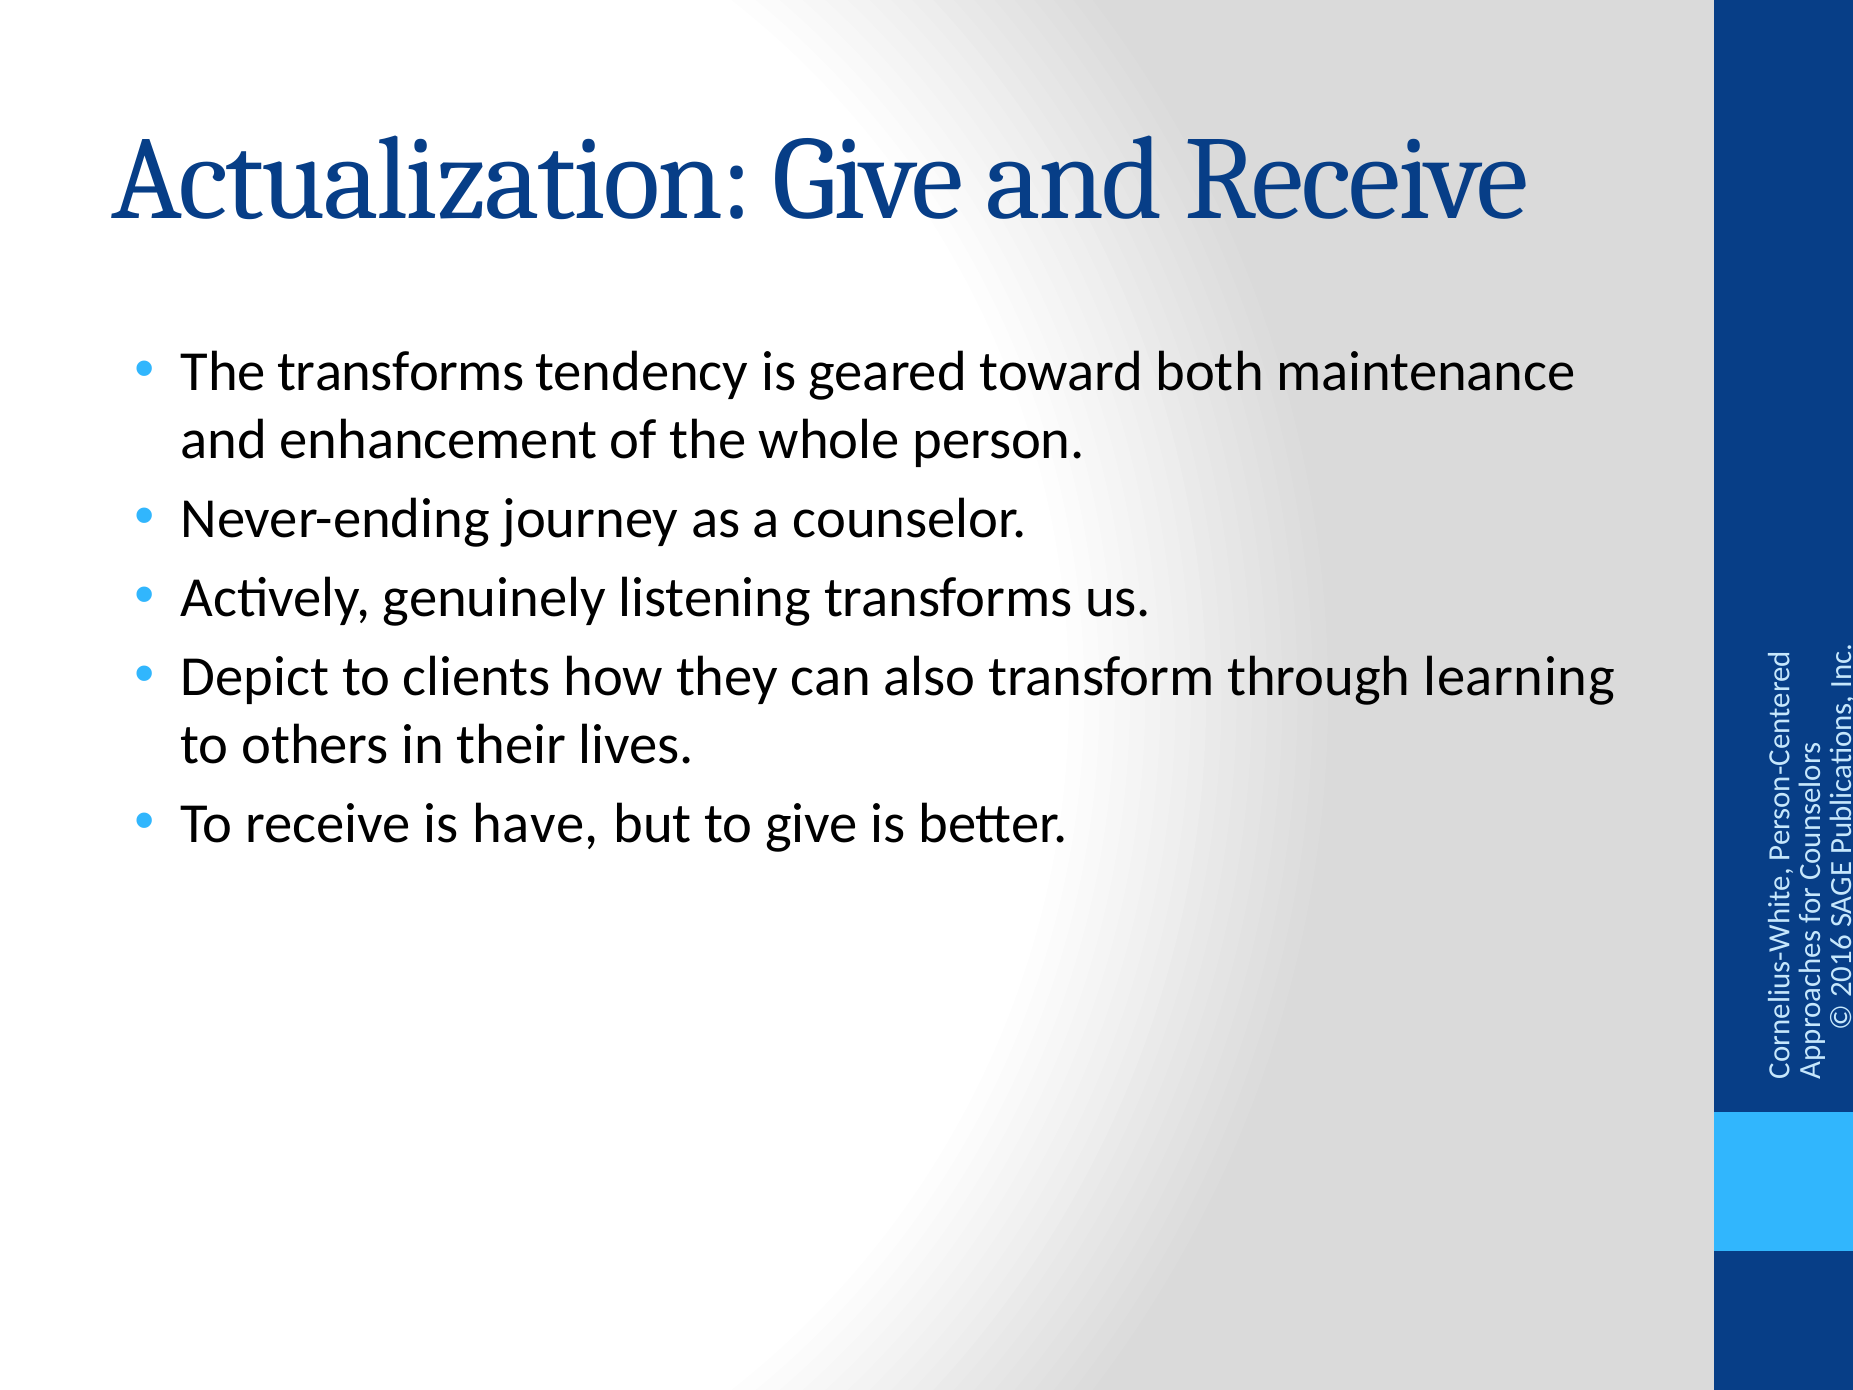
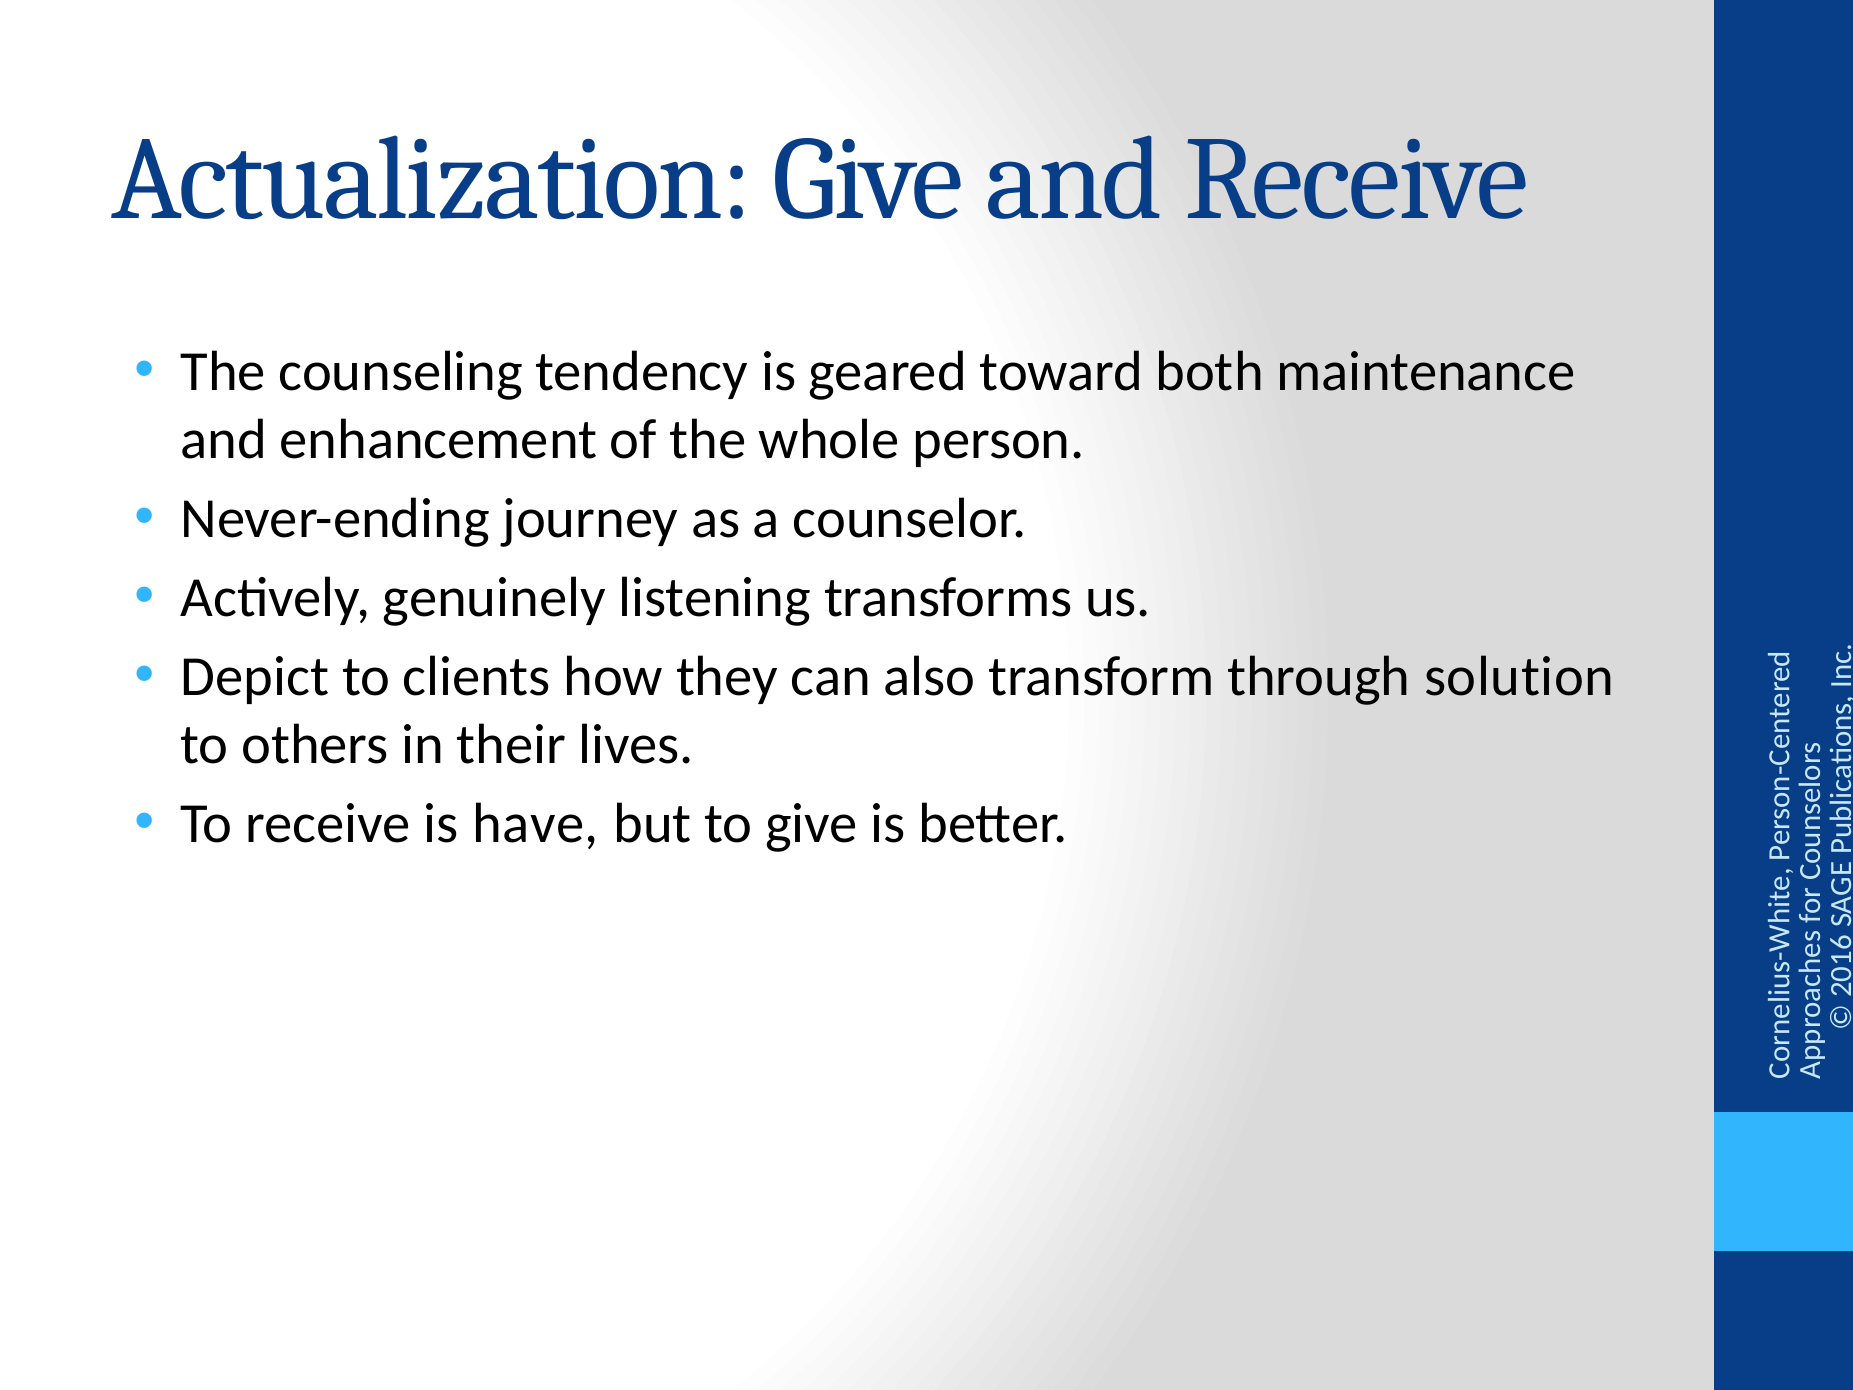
The transforms: transforms -> counseling (401, 371)
learning: learning -> solution (1519, 677)
